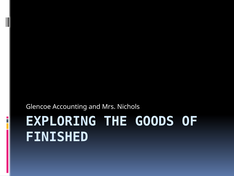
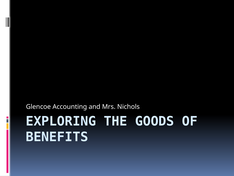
FINISHED: FINISHED -> BENEFITS (57, 137)
